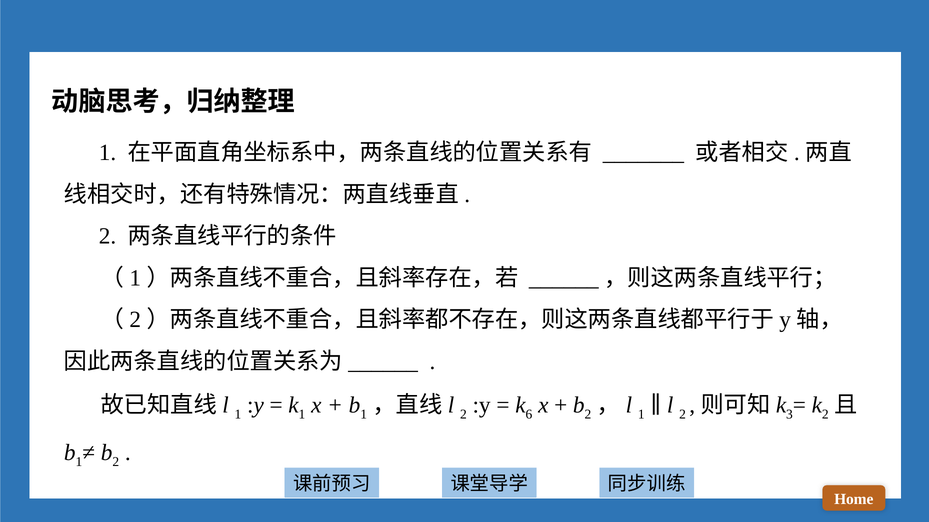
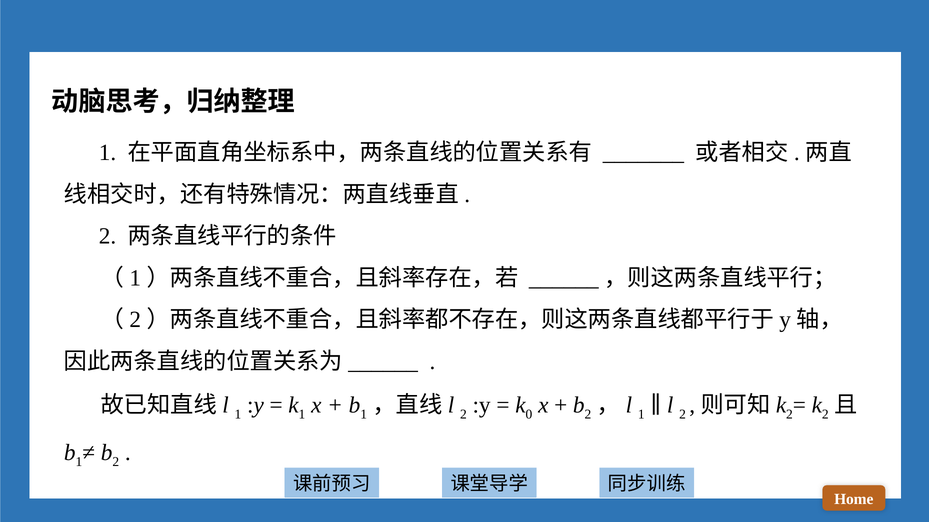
6: 6 -> 0 (529, 415)
3: 3 -> 2 (789, 415)
